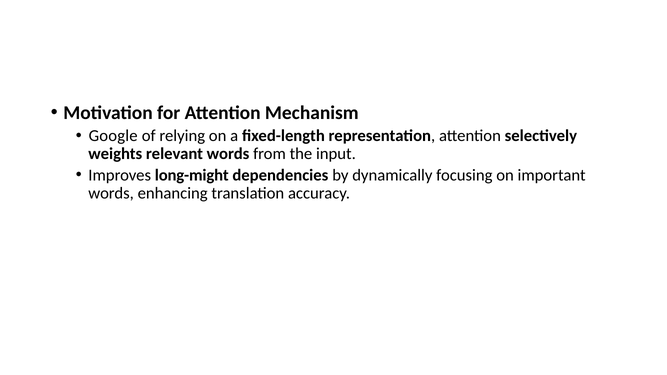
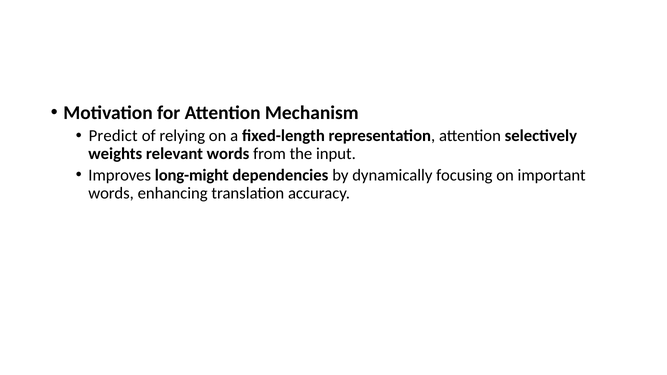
Google: Google -> Predict (113, 136)
